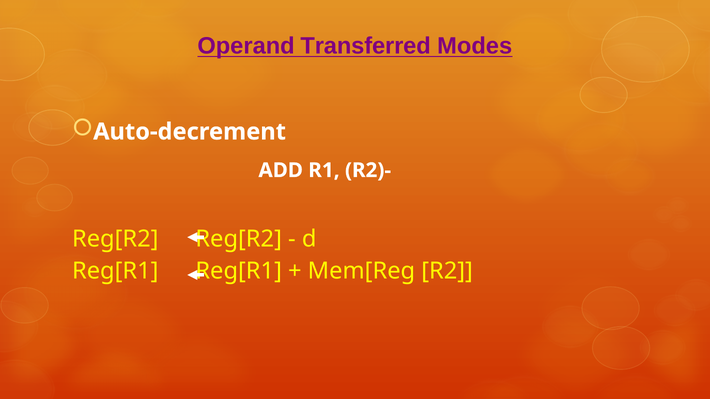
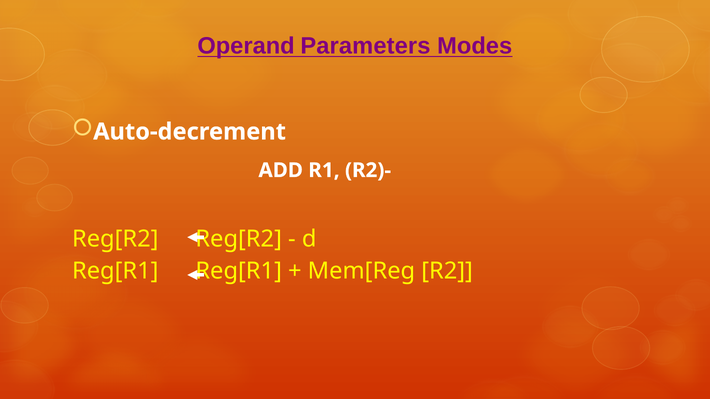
Transferred: Transferred -> Parameters (365, 46)
